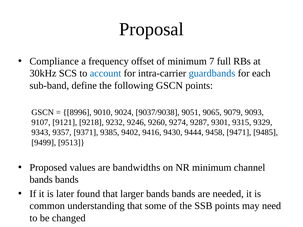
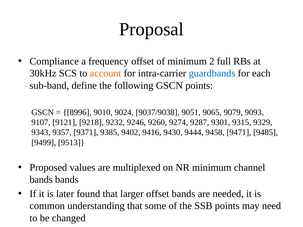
7: 7 -> 2 (212, 61)
account colour: blue -> orange (106, 73)
bandwidths: bandwidths -> multiplexed (137, 168)
larger bands: bands -> offset (158, 194)
